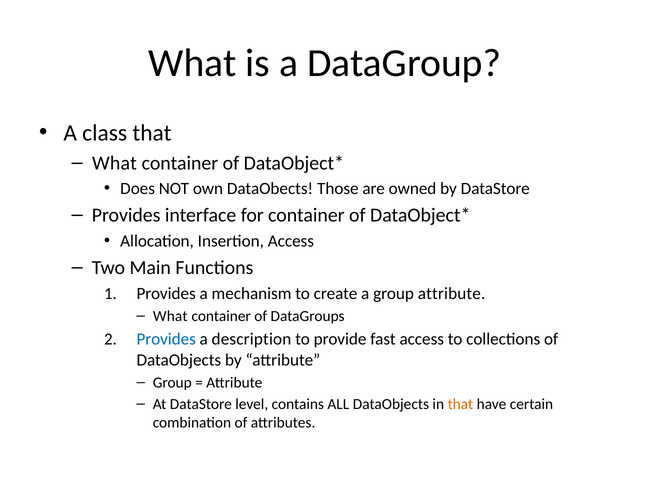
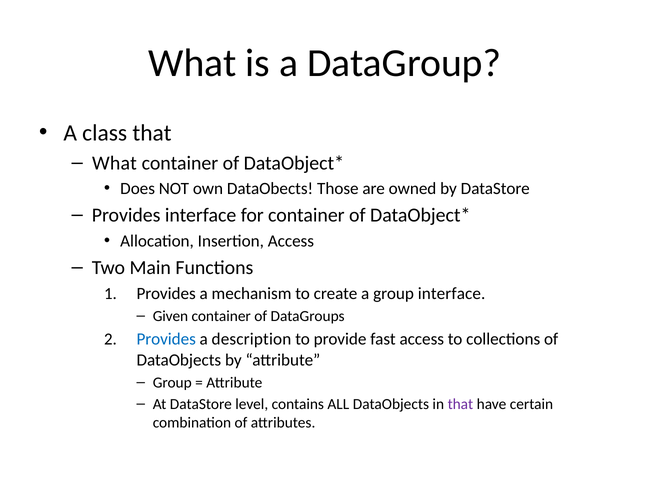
group attribute: attribute -> interface (452, 293)
What: What -> Given (170, 316)
that colour: orange -> purple (460, 404)
